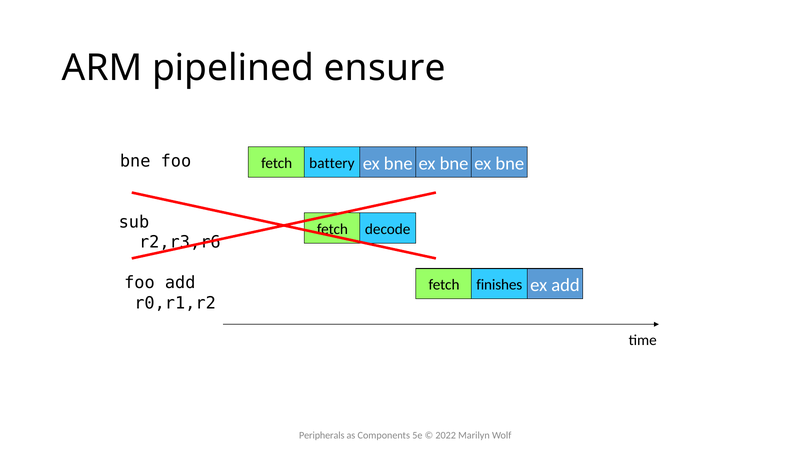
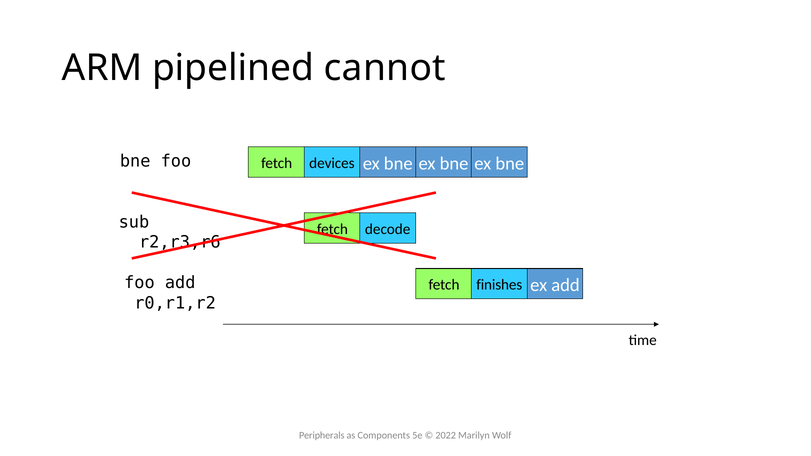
ensure: ensure -> cannot (385, 68)
battery: battery -> devices (332, 163)
